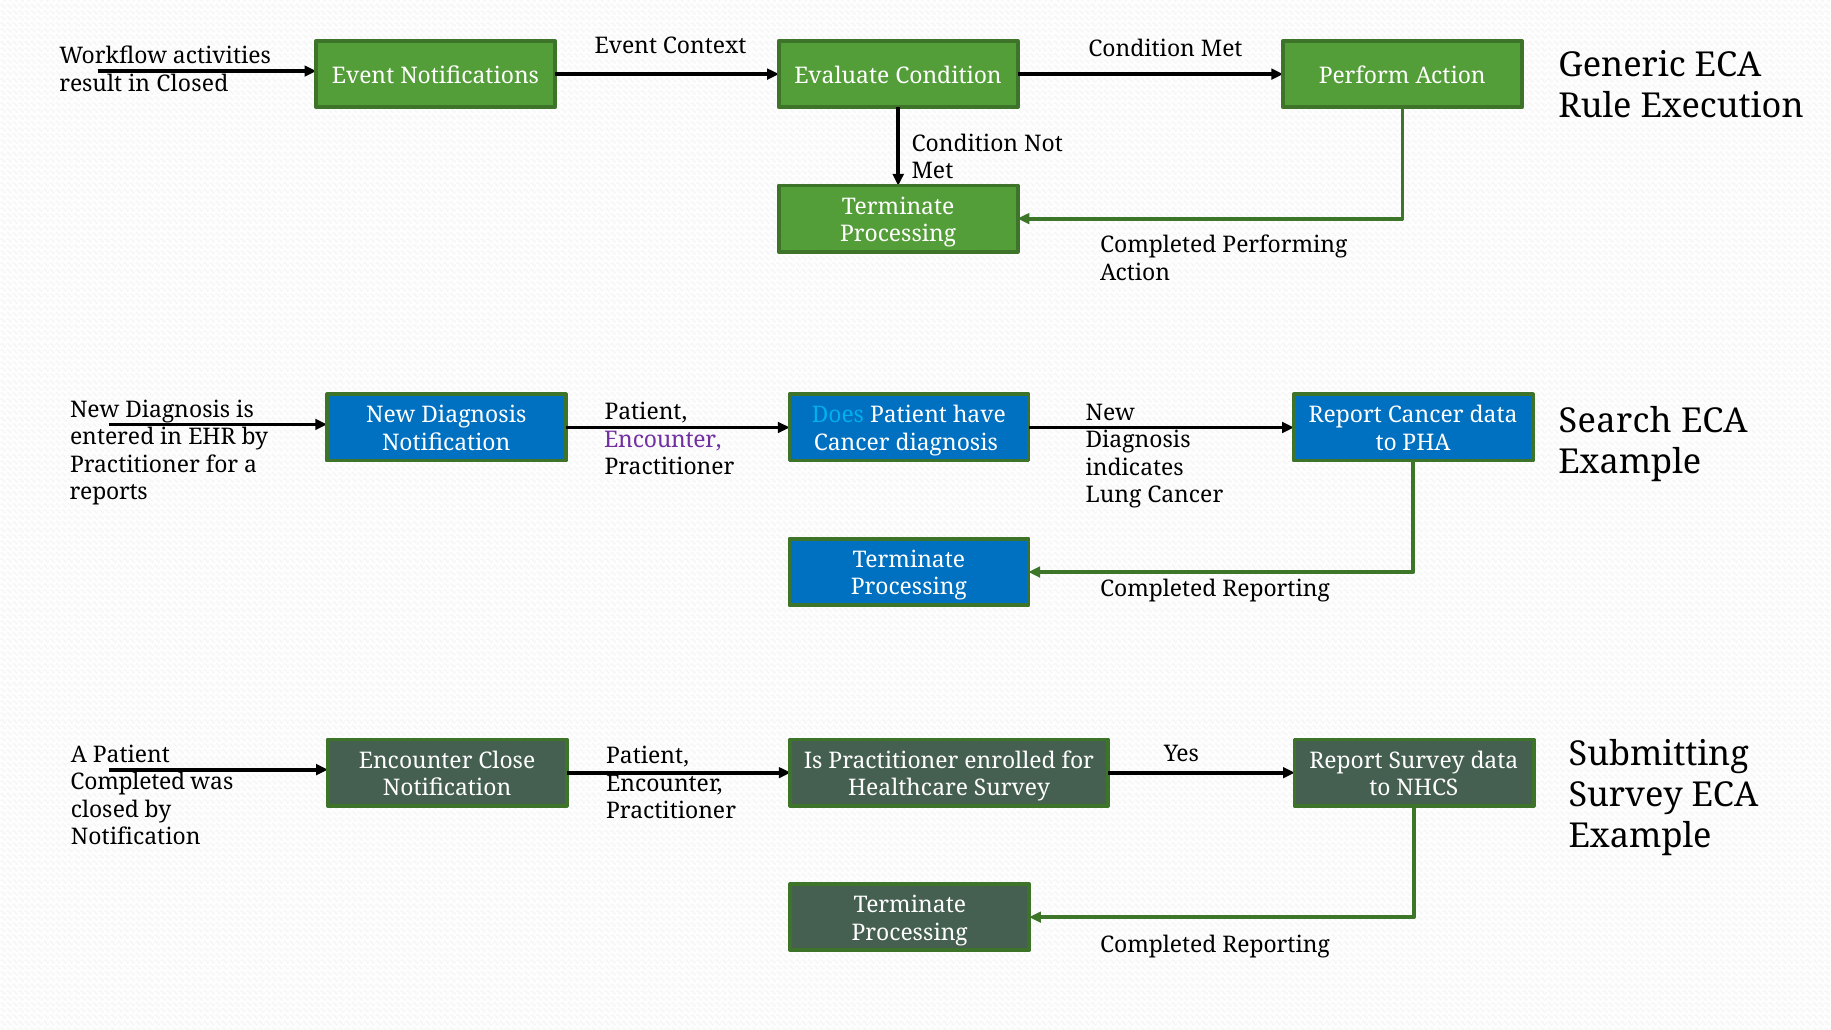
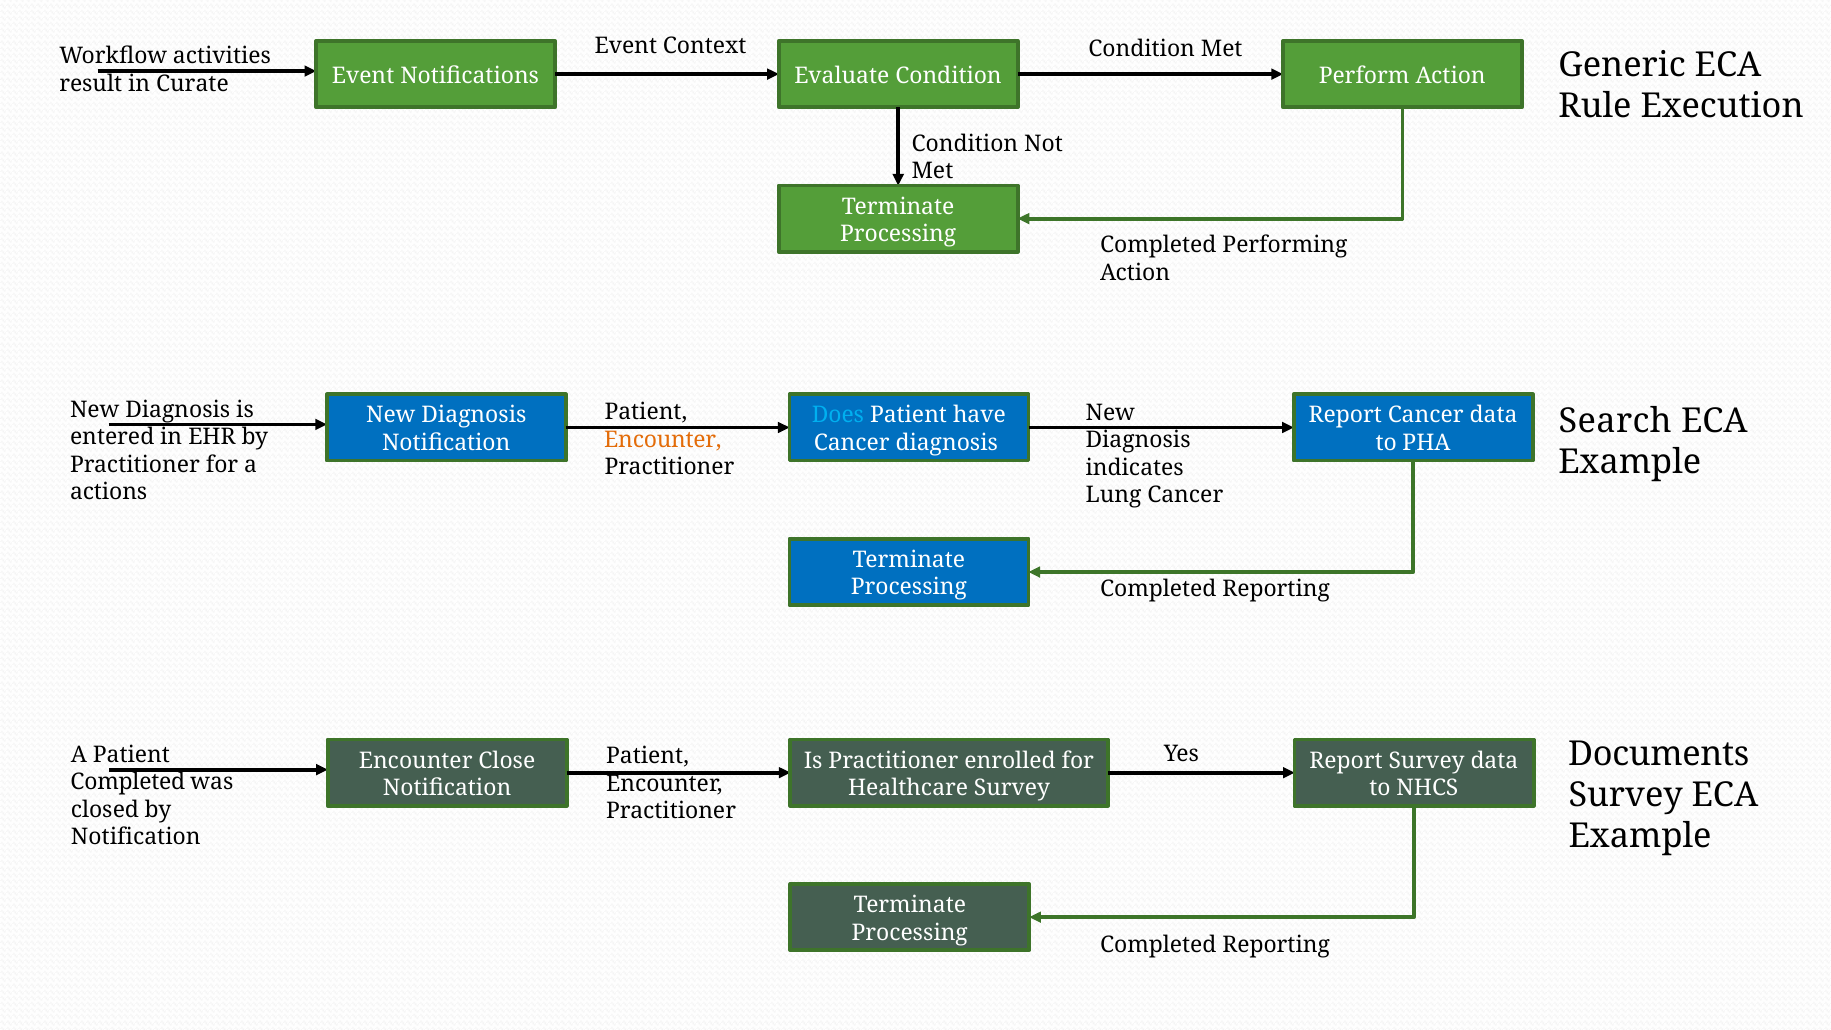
in Closed: Closed -> Curate (192, 84)
Encounter colour: purple -> orange (663, 440)
reports: reports -> actions (109, 492)
Submitting: Submitting -> Documents (1659, 754)
